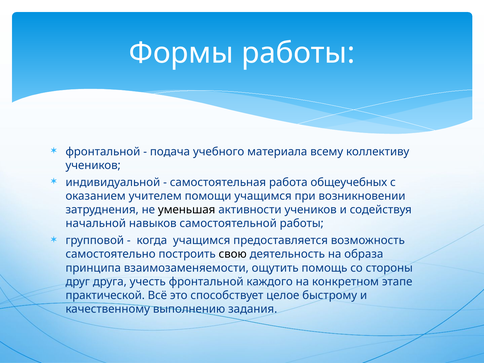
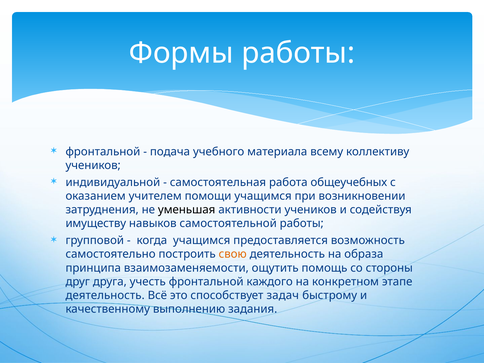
начальной: начальной -> имуществу (96, 224)
свою colour: black -> orange (233, 254)
практической: практической -> деятельность (105, 295)
целое: целое -> задач (283, 295)
